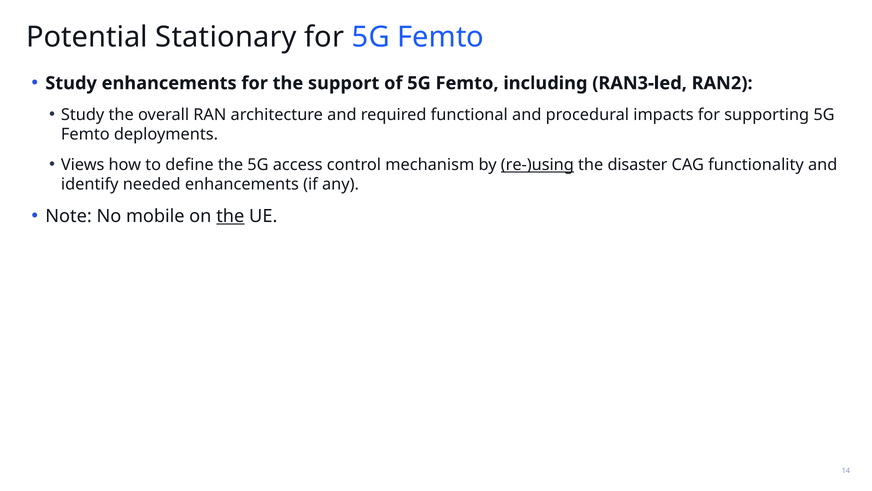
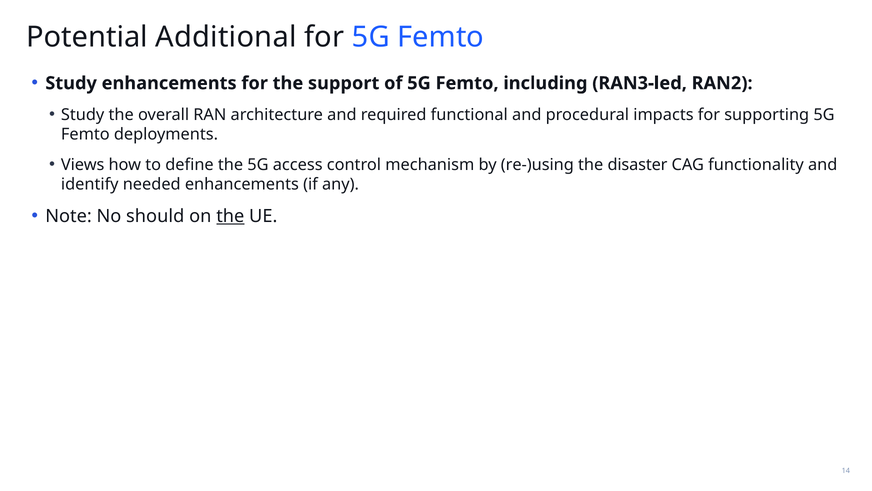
Stationary: Stationary -> Additional (226, 37)
re-)using underline: present -> none (537, 165)
mobile: mobile -> should (155, 216)
